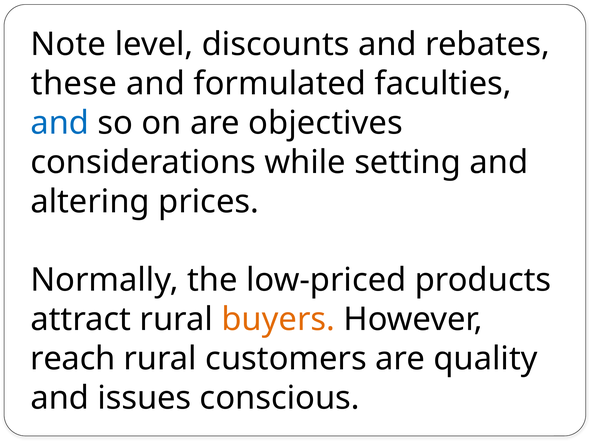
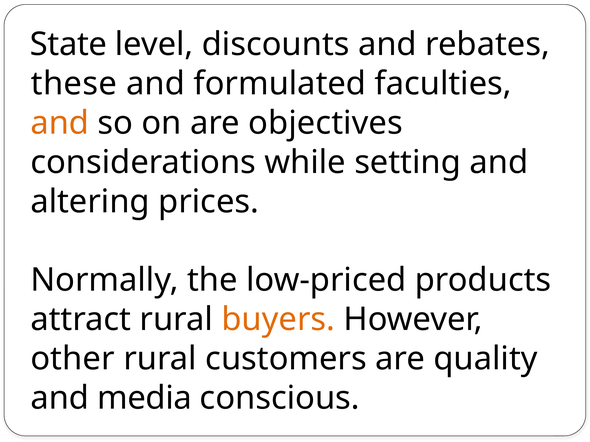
Note: Note -> State (69, 45)
and colour: blue -> orange (60, 123)
reach: reach -> other (73, 359)
issues: issues -> media (145, 398)
